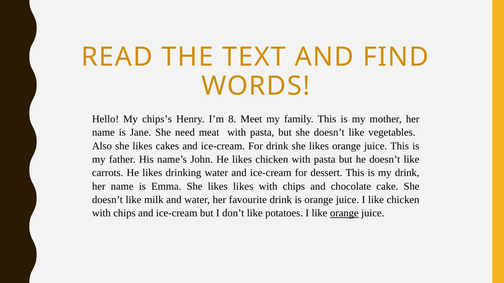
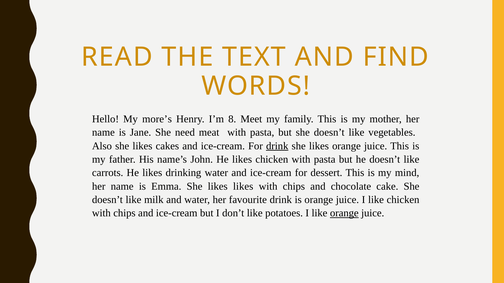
chips’s: chips’s -> more’s (157, 119)
drink underline: none -> present (277, 146)
my drink: drink -> mind (407, 173)
